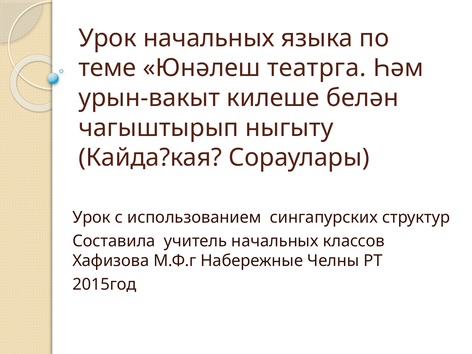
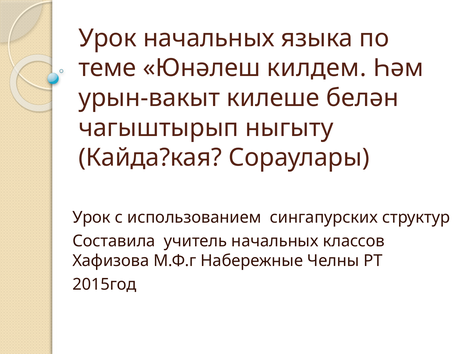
театрга: театрга -> килдем (317, 68)
